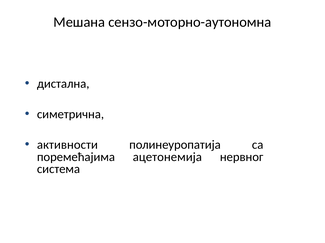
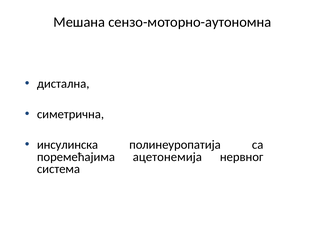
активности: активности -> инсулинска (67, 145)
